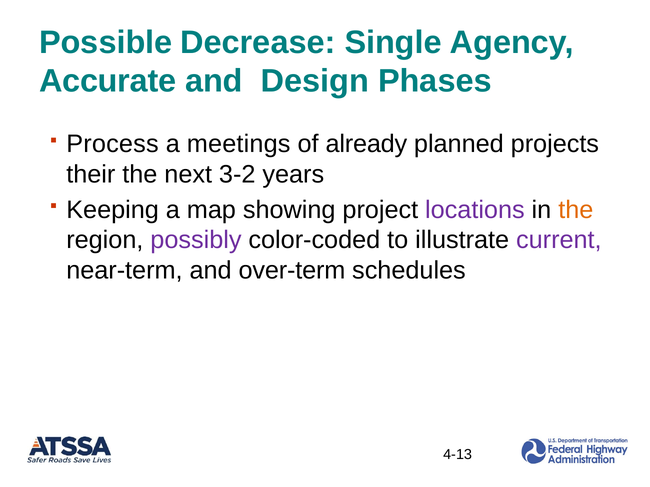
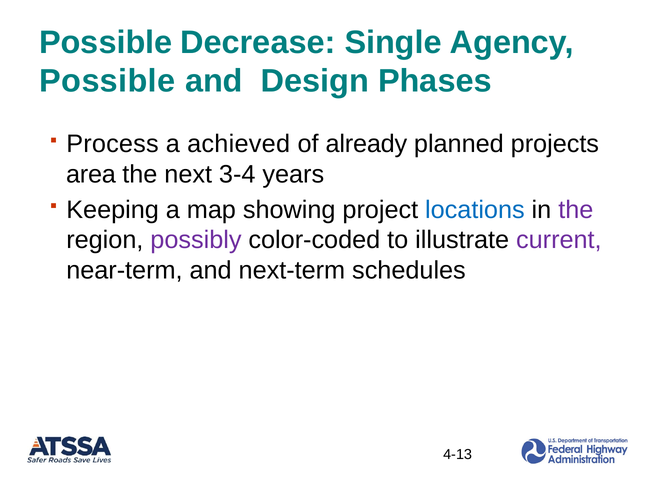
Accurate: Accurate -> Possible (107, 81)
meetings: meetings -> achieved (239, 144)
their: their -> area (91, 175)
3-2: 3-2 -> 3-4 (237, 175)
locations colour: purple -> blue (475, 210)
the colour: orange -> purple (576, 210)
over-term: over-term -> next-term (292, 271)
